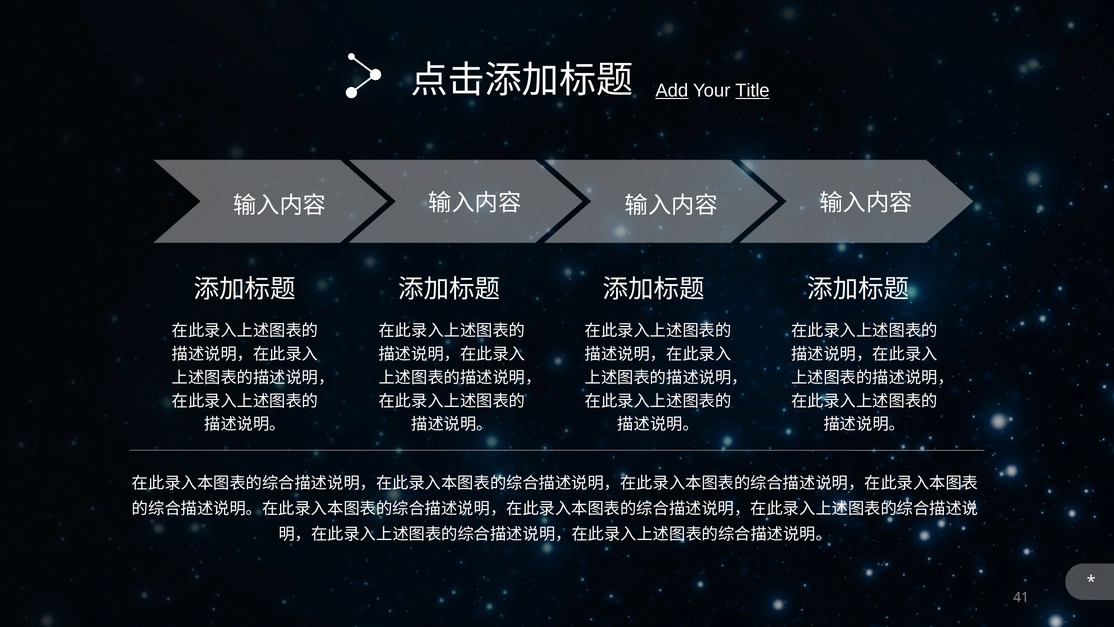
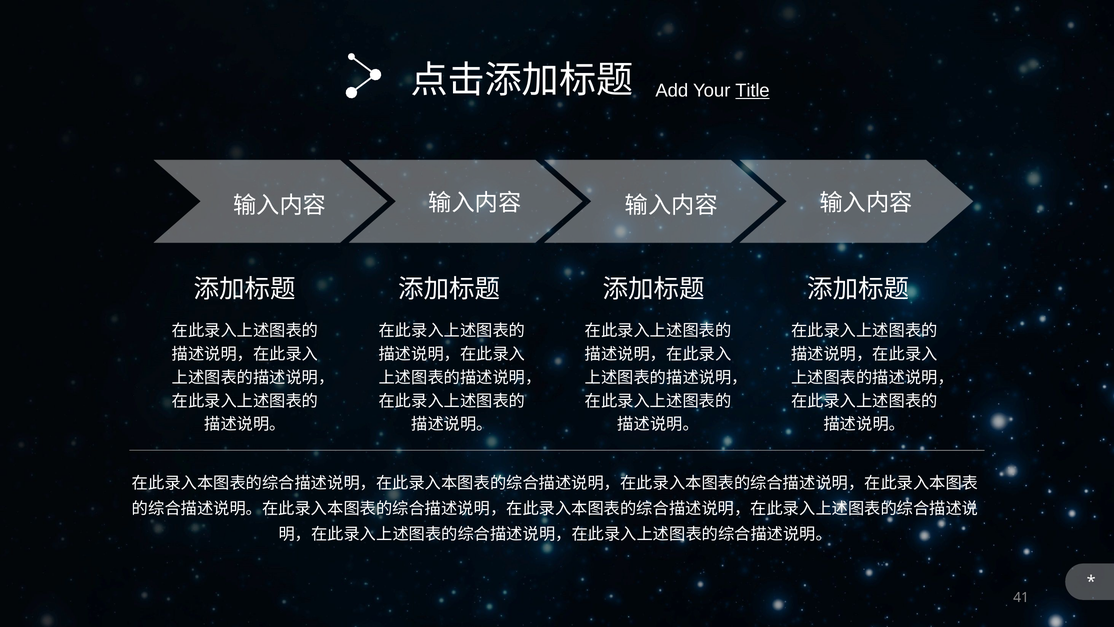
Add underline: present -> none (672, 91)
